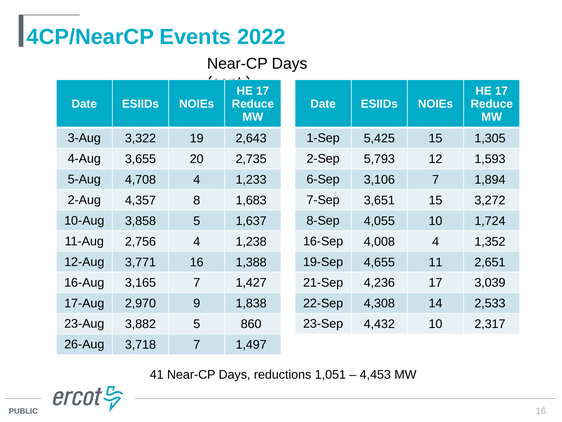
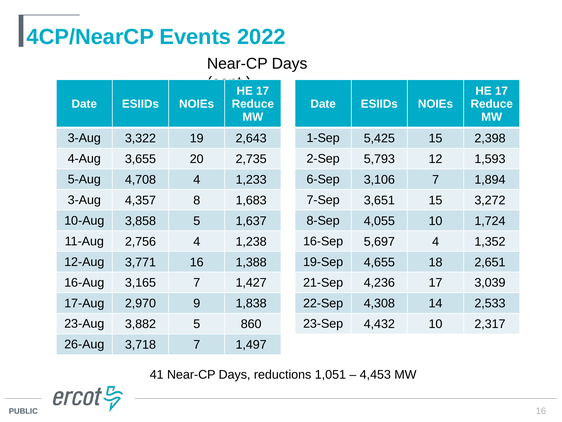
1,305: 1,305 -> 2,398 (490, 138)
2-Aug: 2-Aug -> 3-Aug (84, 200)
4,008: 4,008 -> 5,697 (379, 241)
11: 11 -> 18 (436, 262)
